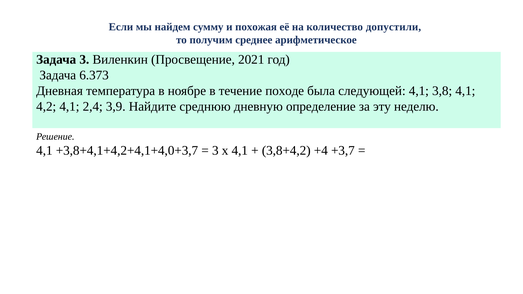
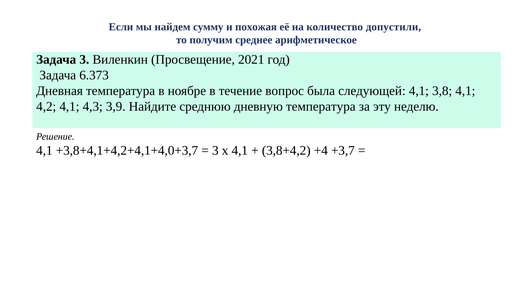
походе: походе -> вопрос (285, 91)
2,4: 2,4 -> 4,3 (93, 107)
дневную определение: определение -> температура (321, 107)
